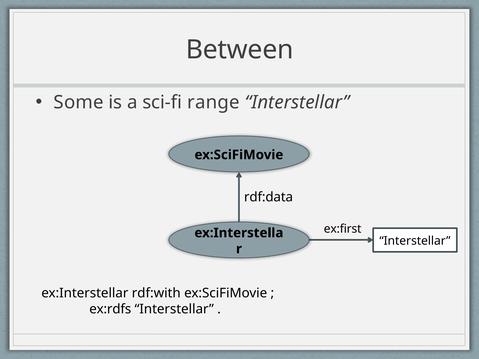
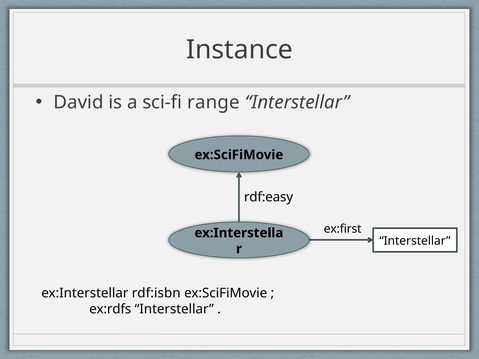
Between: Between -> Instance (240, 50)
Some: Some -> David (79, 102)
rdf:data: rdf:data -> rdf:easy (269, 197)
rdf:with: rdf:with -> rdf:isbn (156, 293)
